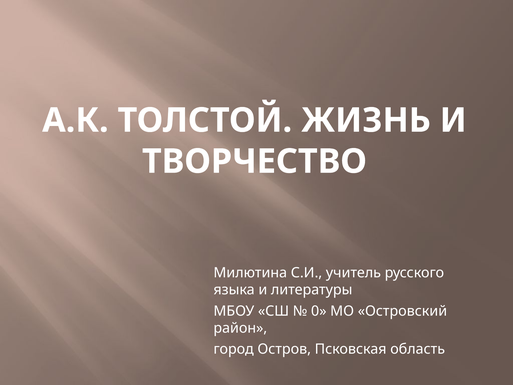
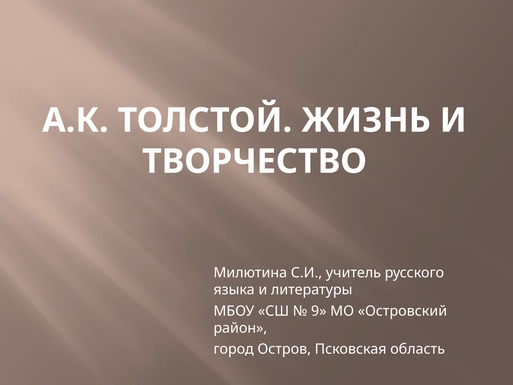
0: 0 -> 9 (319, 311)
